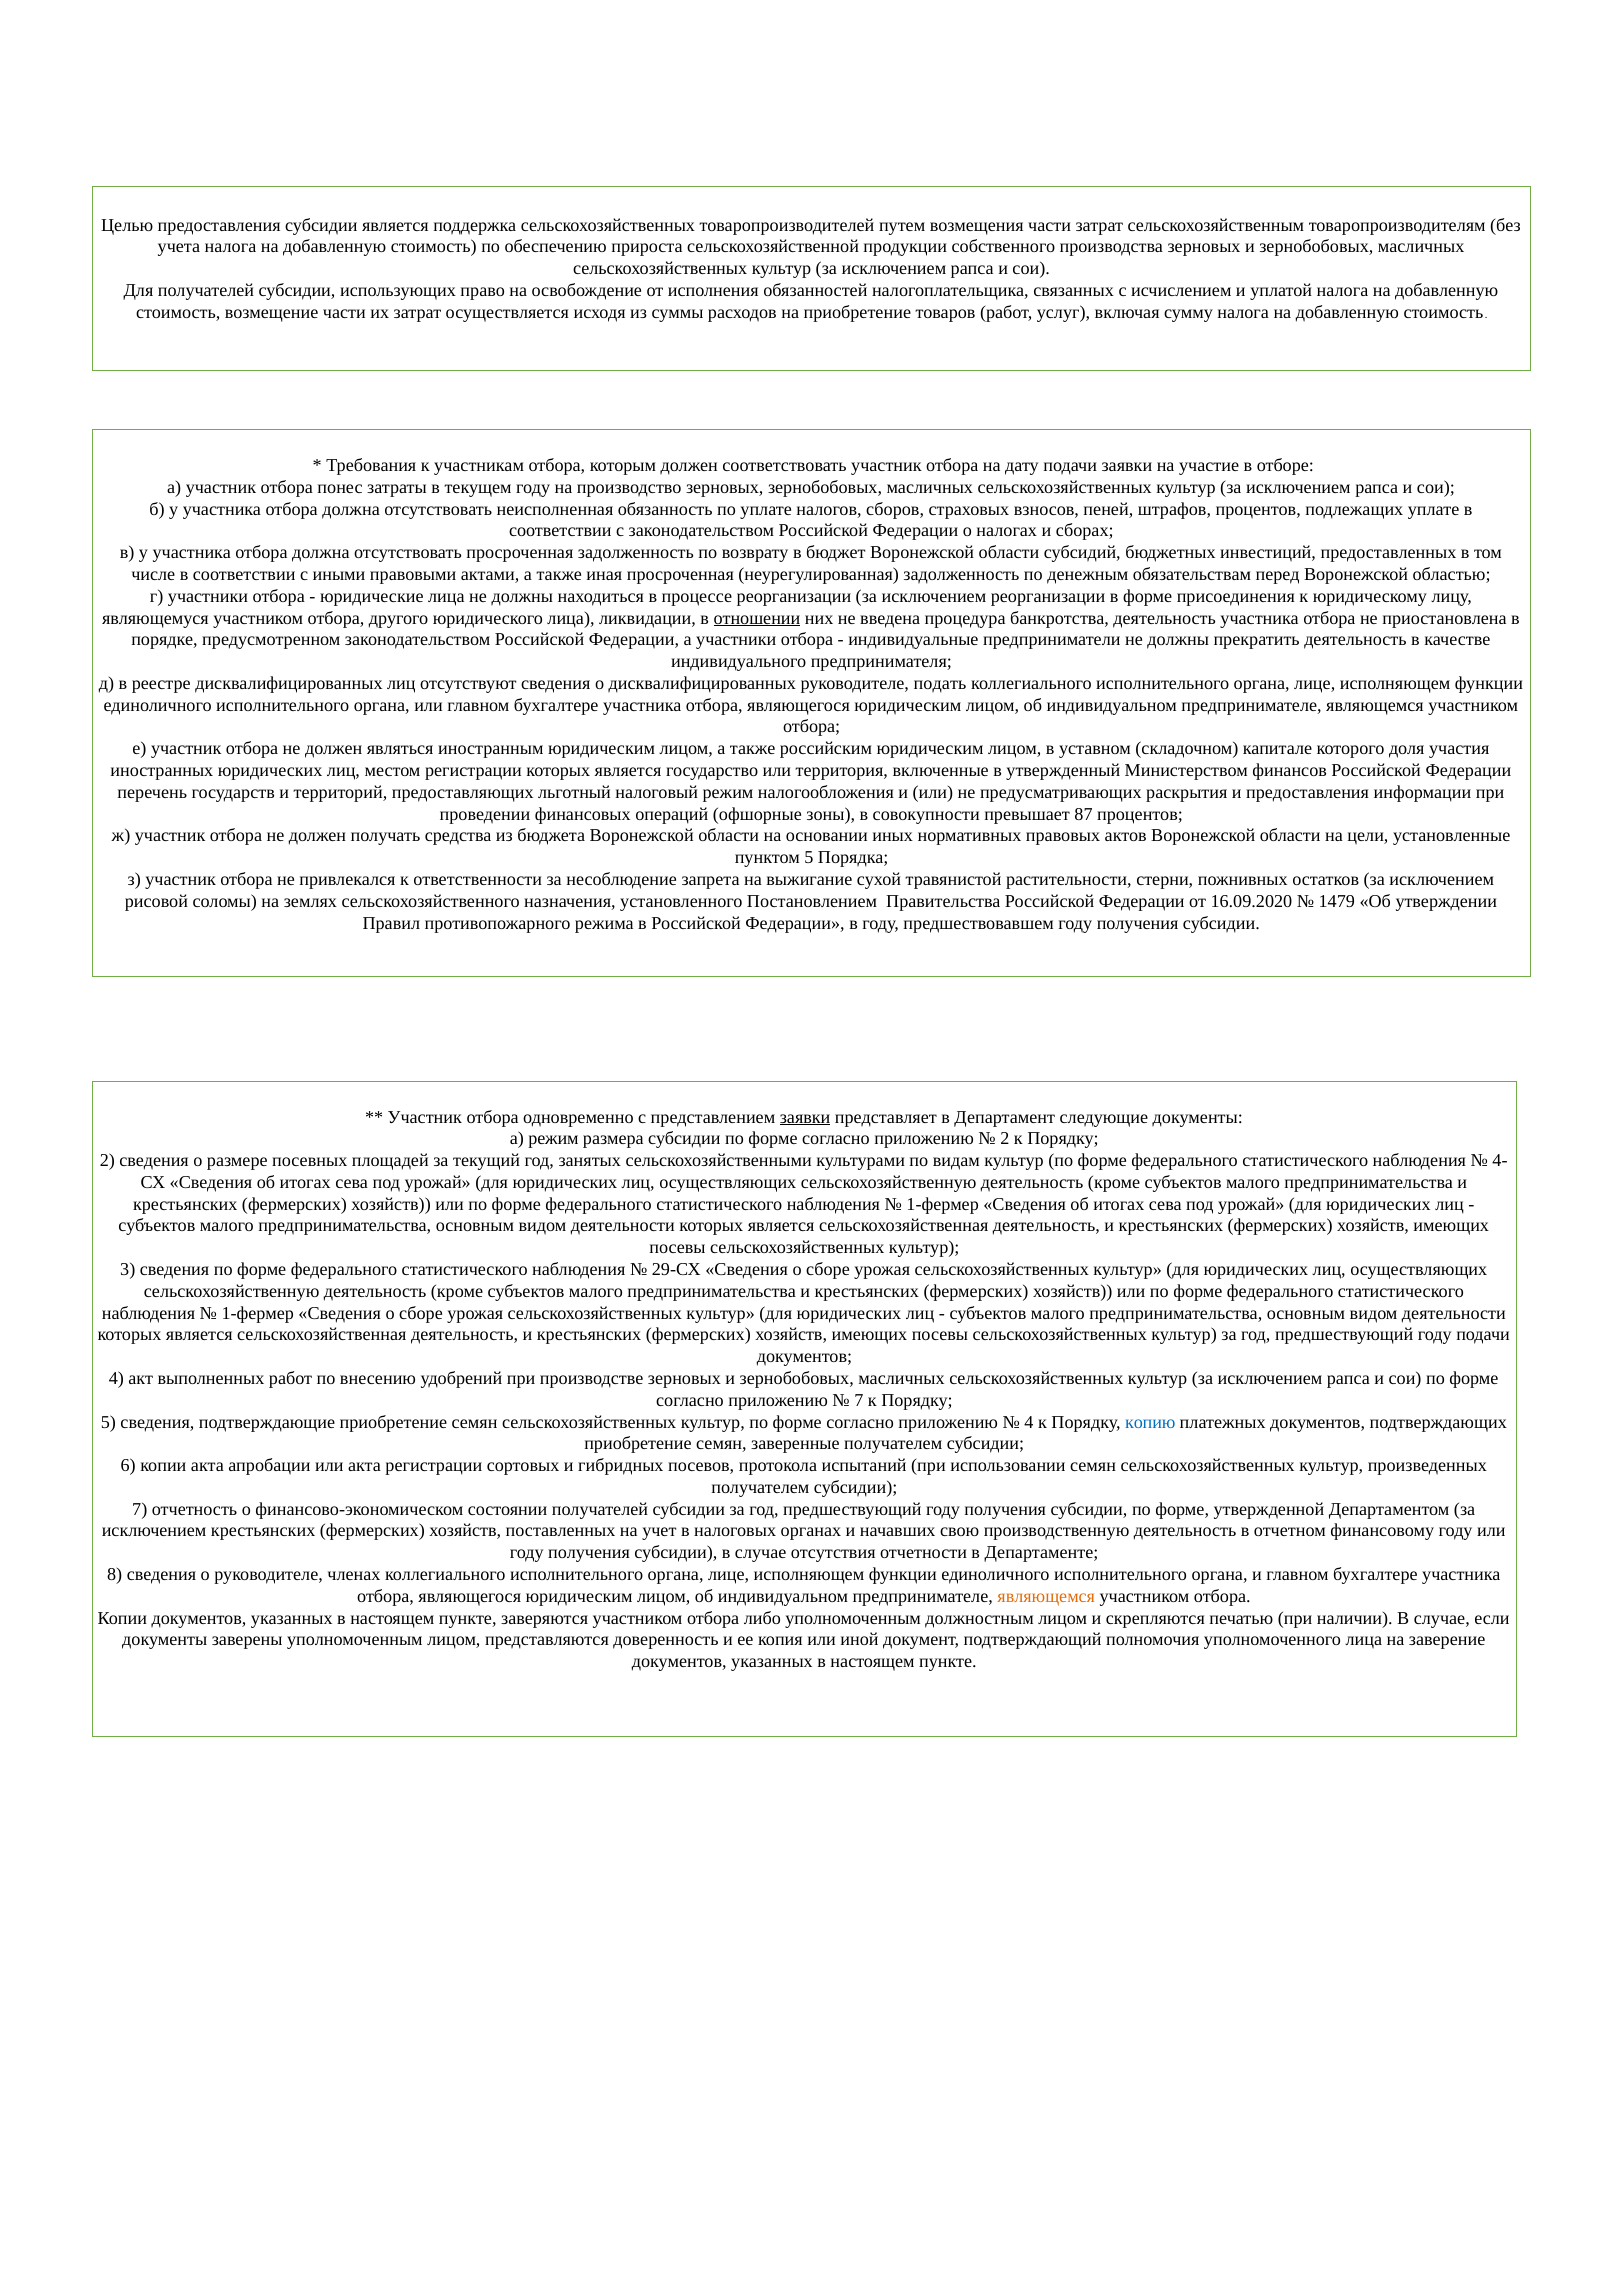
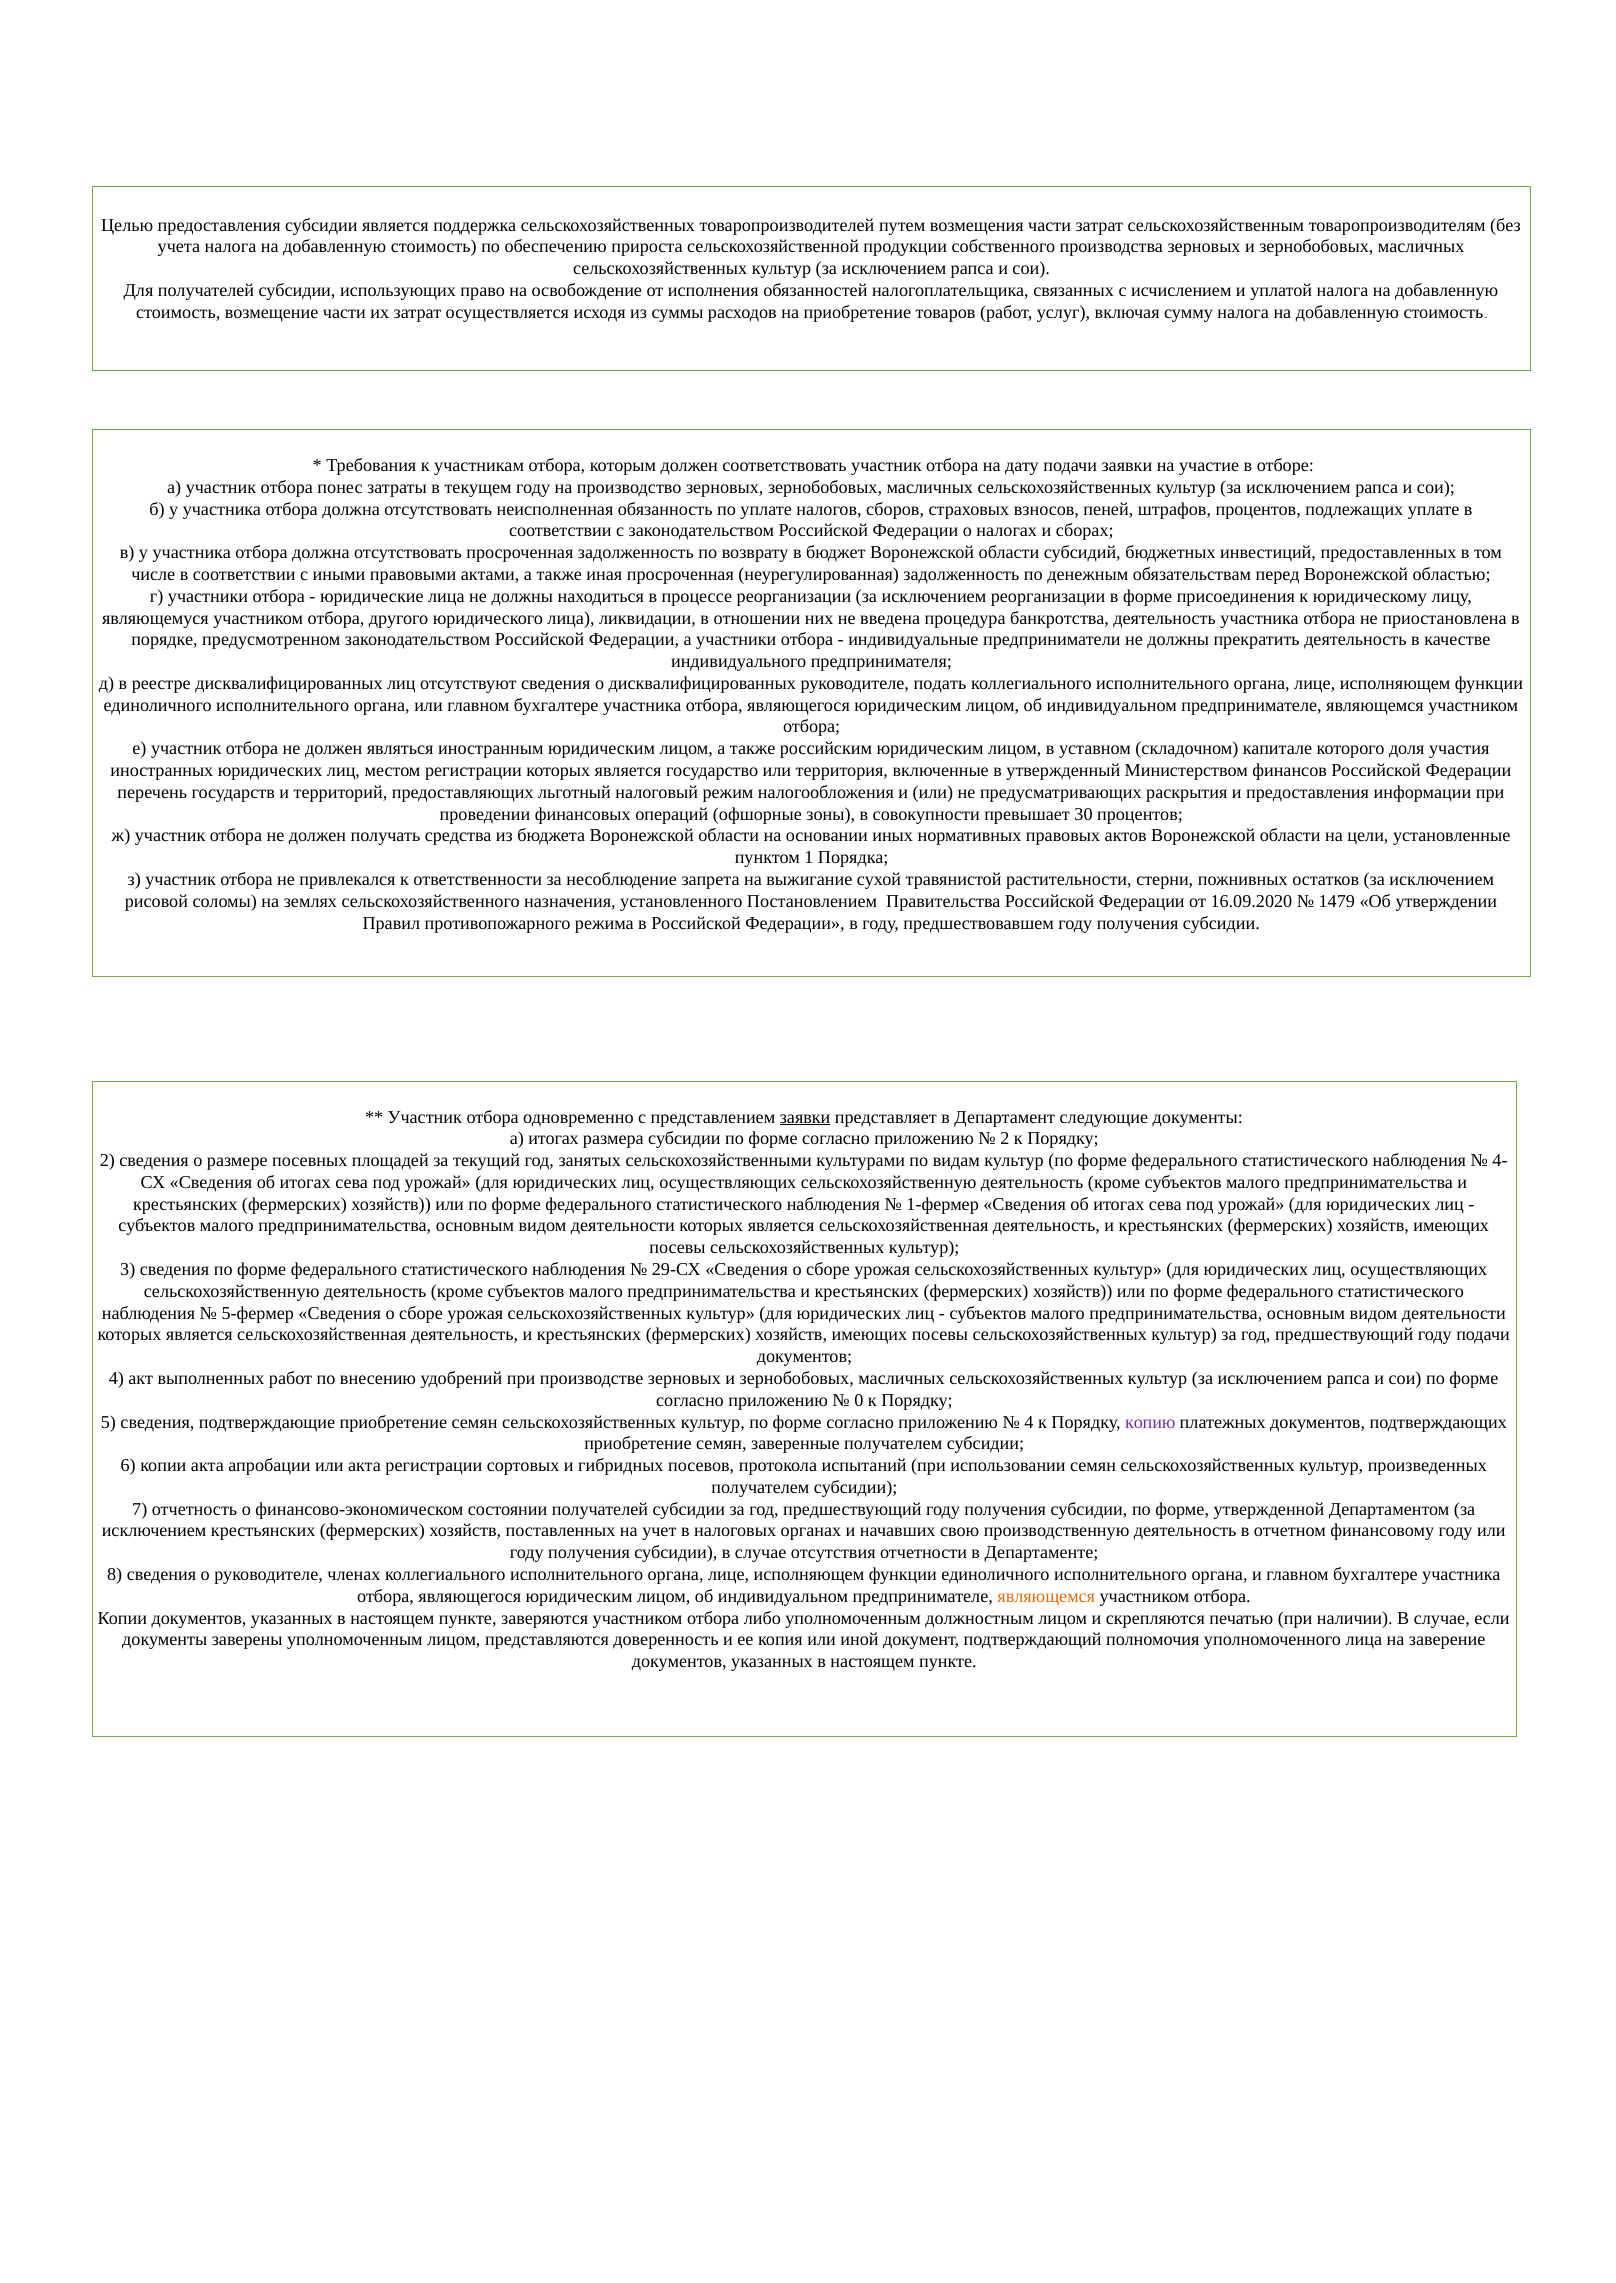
отношении underline: present -> none (757, 618)
87: 87 -> 30 (1084, 814)
пунктом 5: 5 -> 1 (809, 858)
а режим: режим -> итогах (554, 1139)
1-фермер: 1-фермер -> 5-фермер (258, 1313)
7: 7 -> 0 (859, 1400)
копию colour: blue -> purple (1150, 1422)
